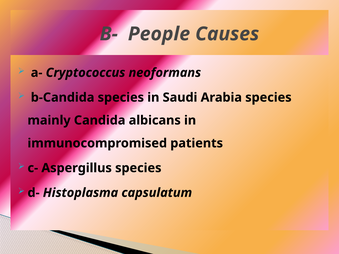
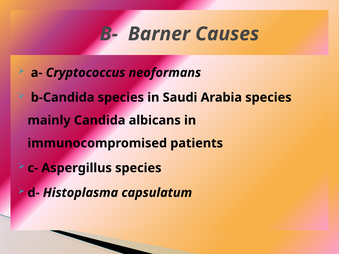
People: People -> Barner (159, 34)
